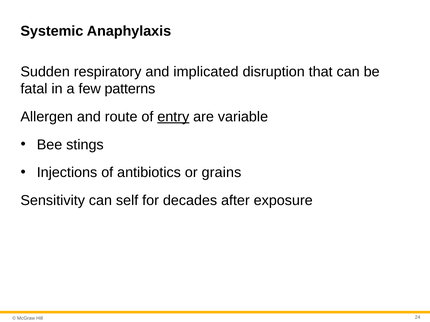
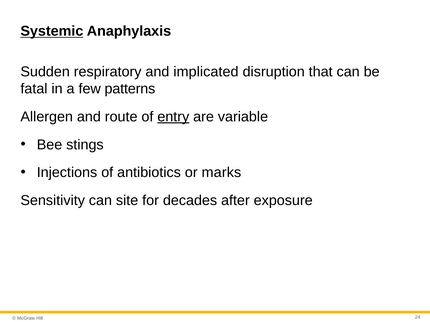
Systemic underline: none -> present (52, 31)
grains: grains -> marks (221, 173)
self: self -> site (127, 201)
